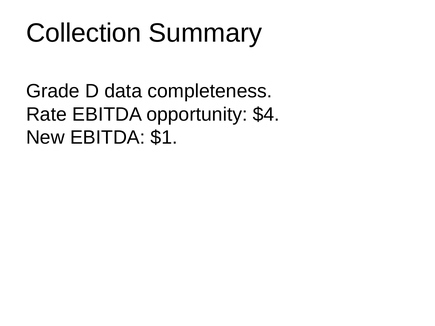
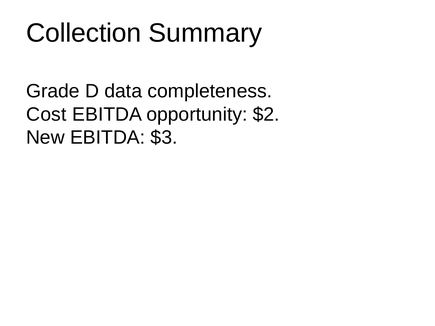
Rate: Rate -> Cost (46, 114)
$4: $4 -> $2 (266, 114)
$1: $1 -> $3 (164, 138)
